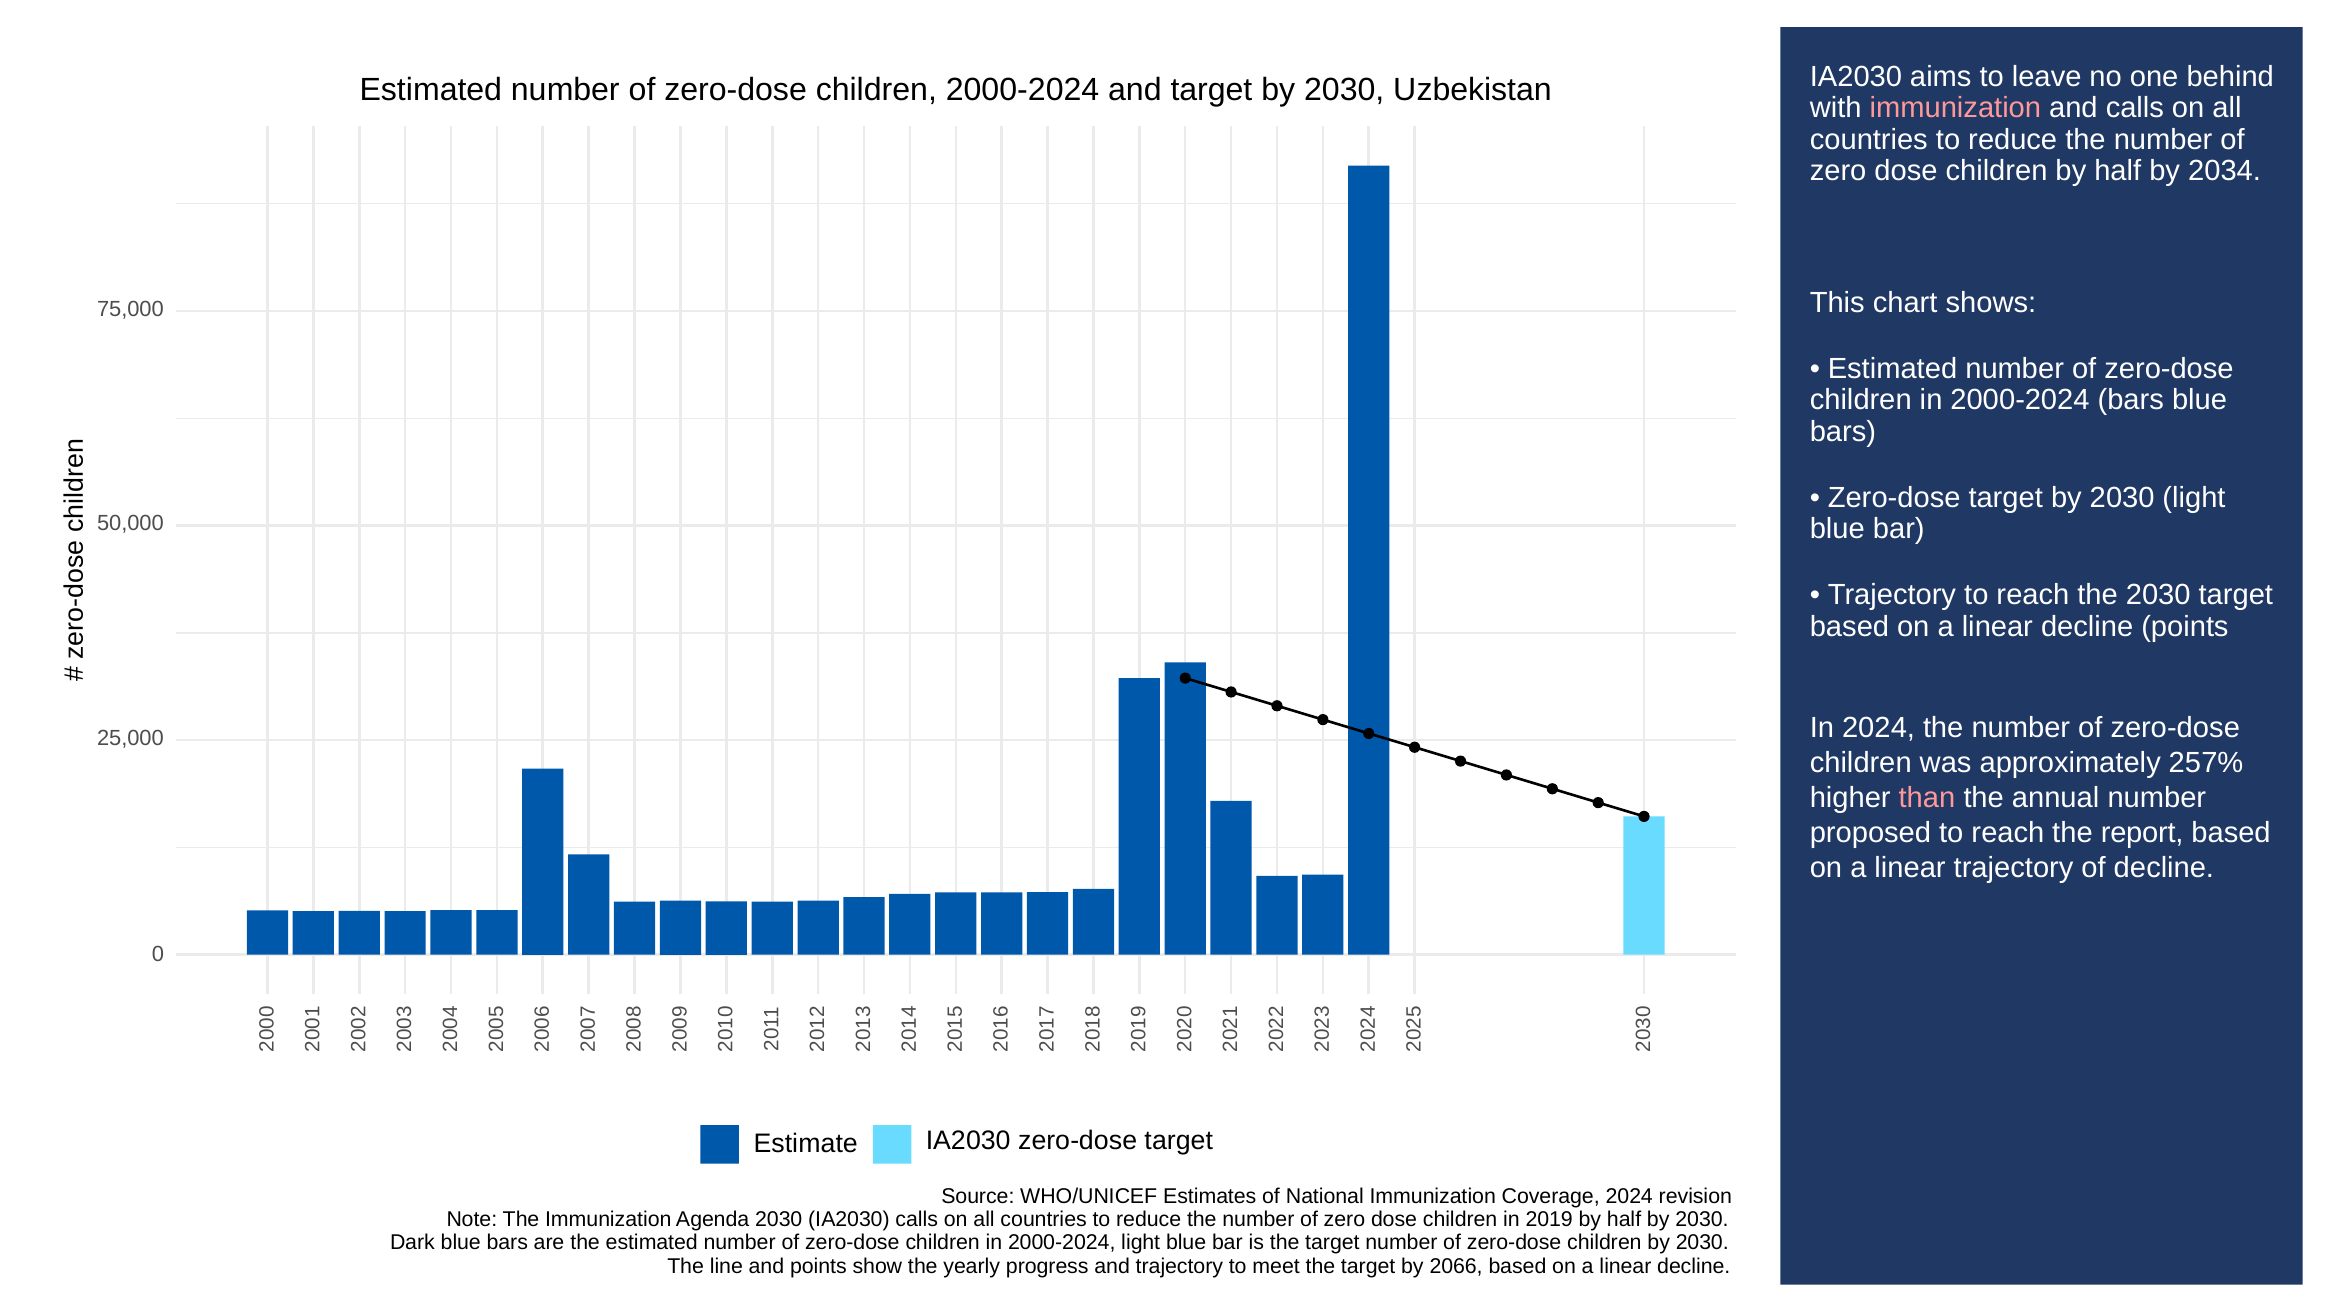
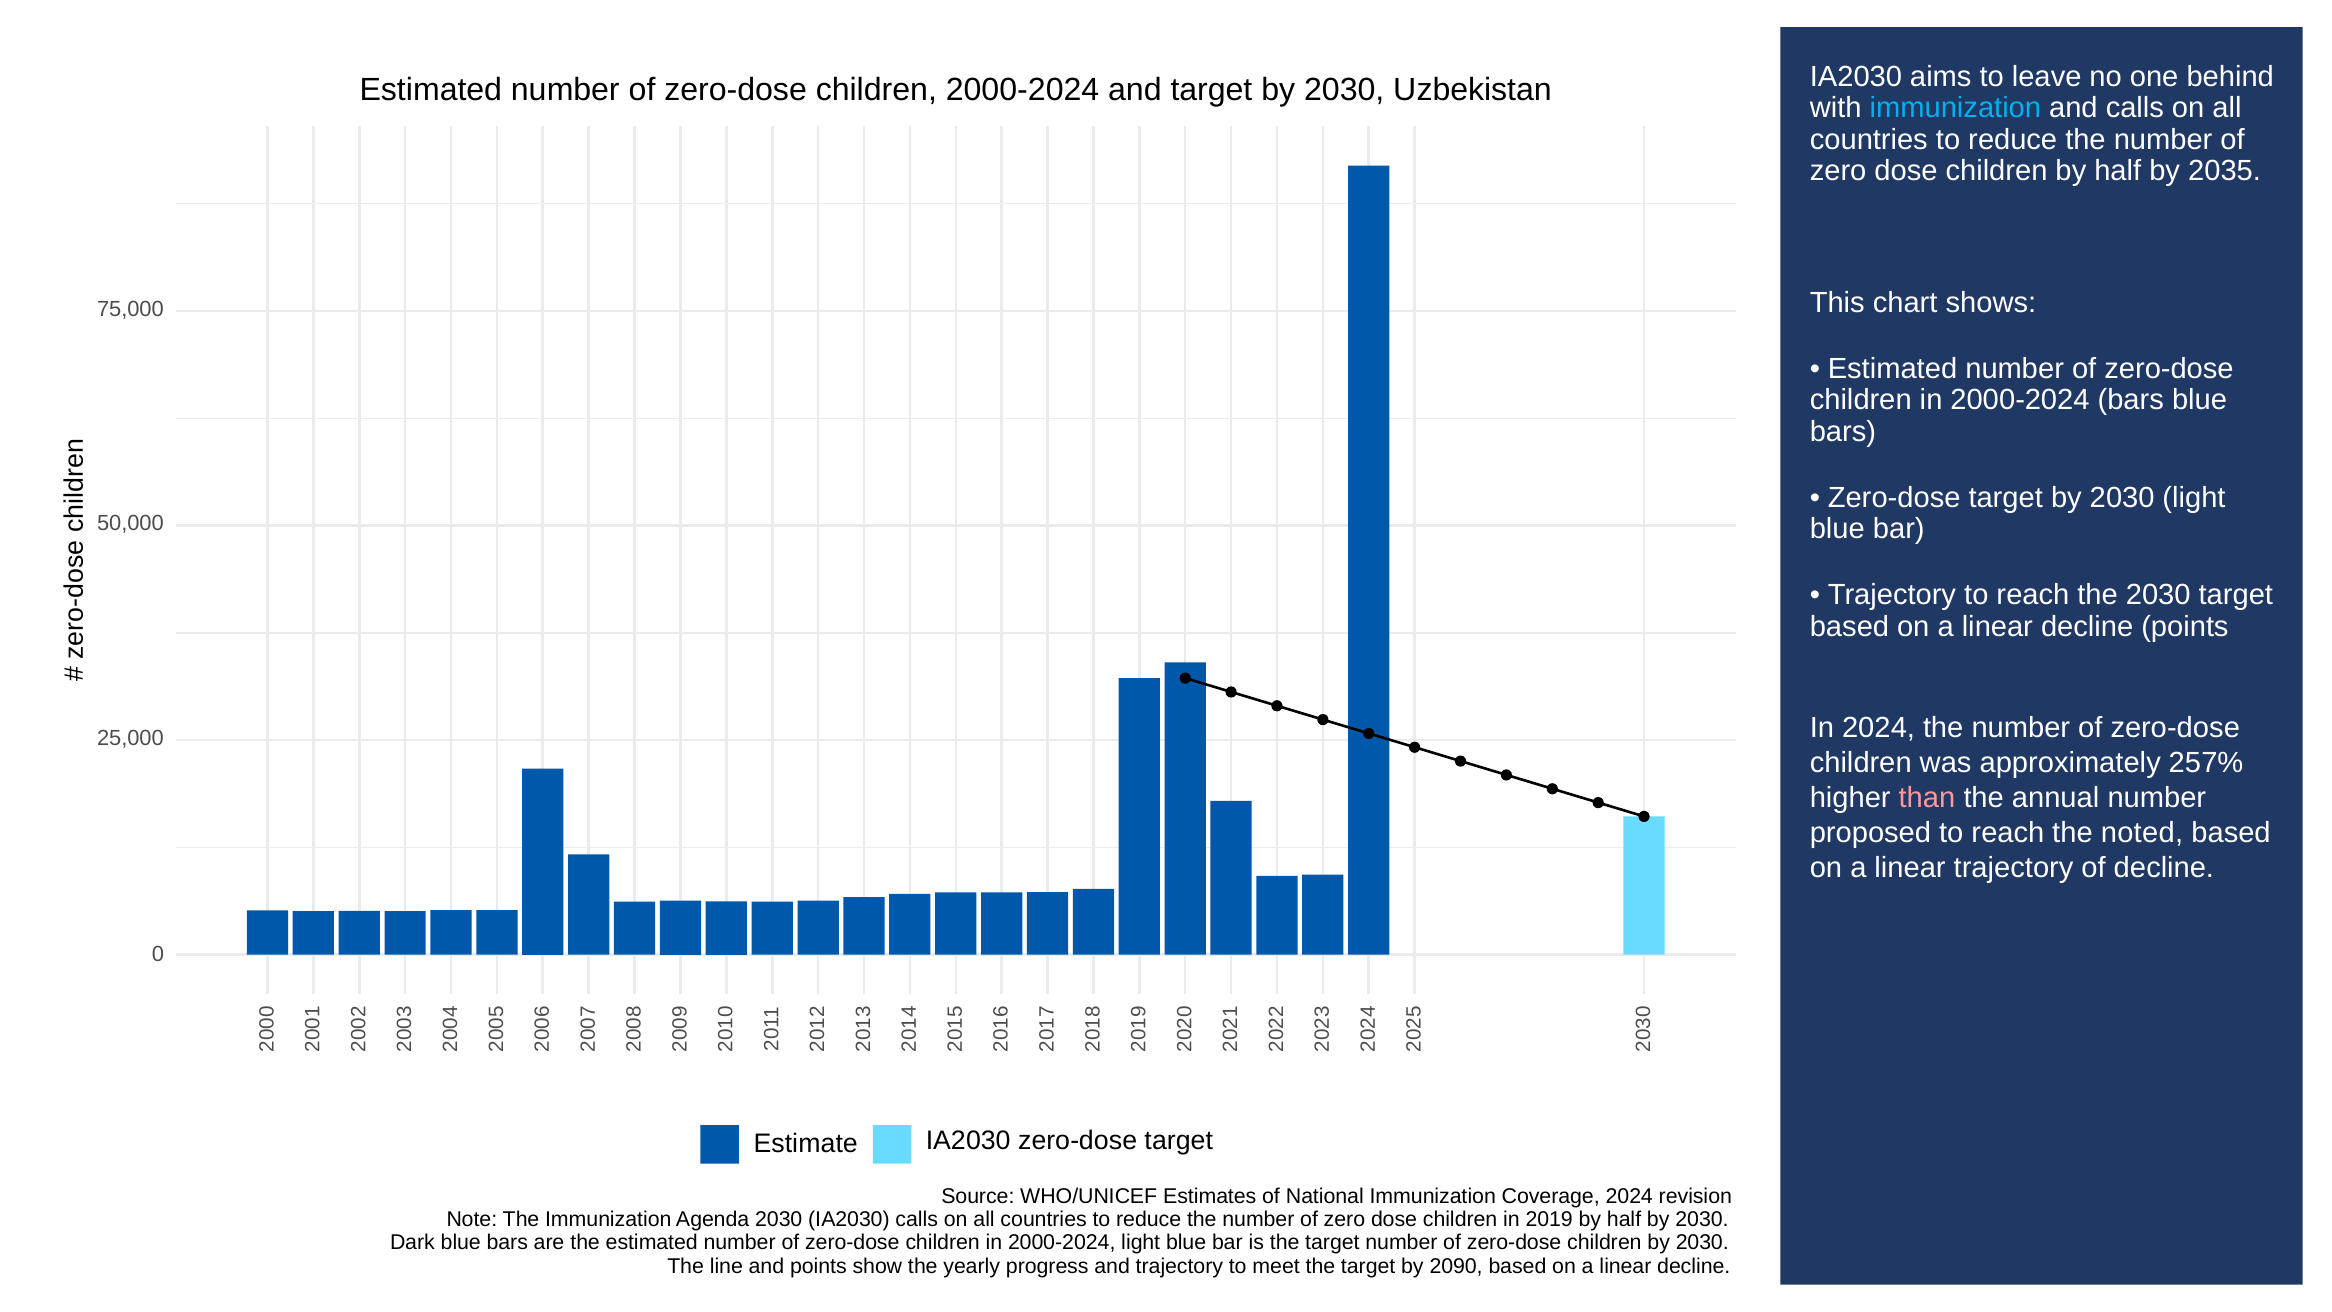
immunization colour: pink -> light blue (1955, 108)
2034: 2034 -> 2035 (2225, 171)
report: report -> noted (2142, 833)
2066: 2066 -> 2090 (1456, 1266)
